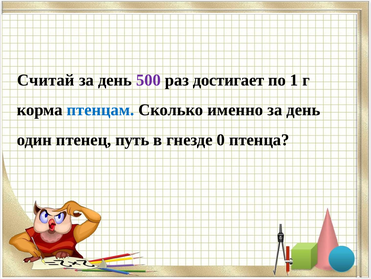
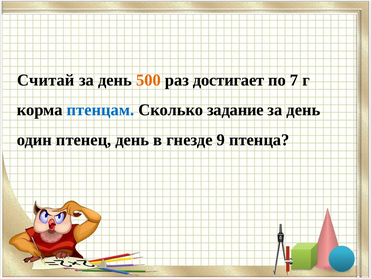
500 colour: purple -> orange (148, 80)
1: 1 -> 7 (294, 80)
именно: именно -> задание (235, 110)
птенец путь: путь -> день (132, 139)
0: 0 -> 9 (221, 139)
